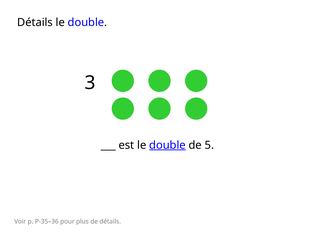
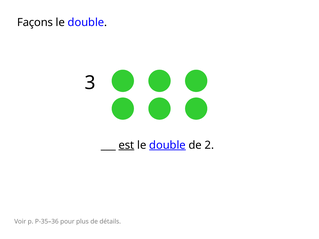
Détails: Détails -> Façons (35, 22)
est underline: none -> present (126, 145)
5: 5 -> 2 (209, 145)
